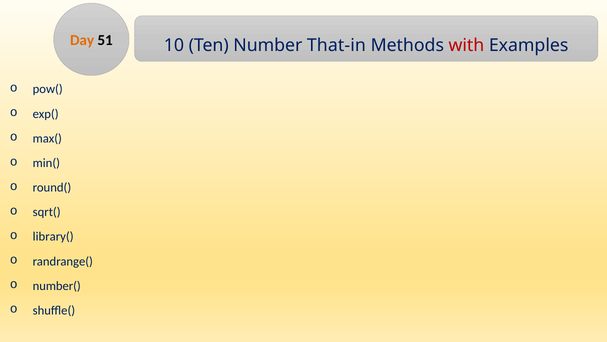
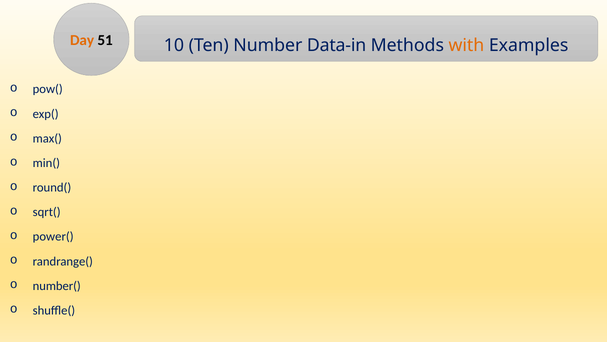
That-in: That-in -> Data-in (337, 45)
with colour: red -> orange (466, 45)
library(: library( -> power( (53, 236)
